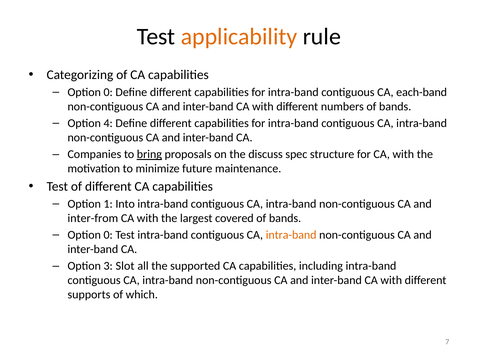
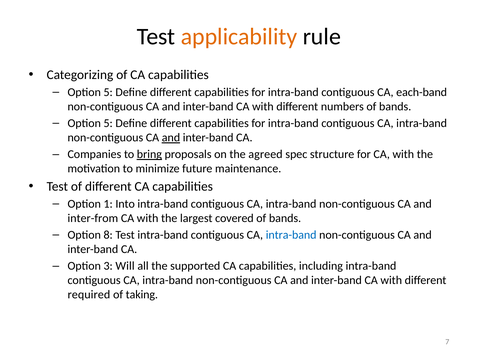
0: 0 -> 5 (108, 92)
4: 4 -> 5 (108, 124)
and underline: none -> present (171, 138)
discuss: discuss -> agreed (265, 155)
0: 0 -> 8 (108, 235)
intra-band colour: orange -> blue (291, 235)
Slot: Slot -> Will (125, 266)
supports: supports -> required (89, 295)
which: which -> taking (142, 295)
